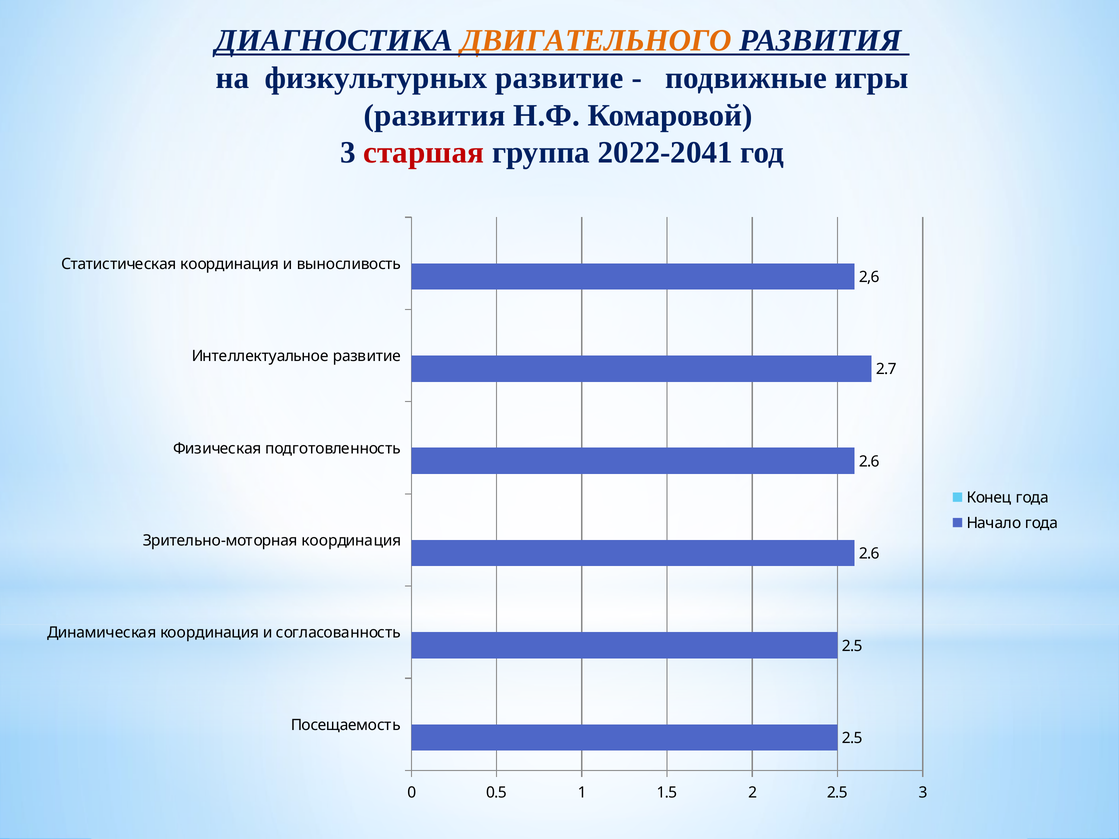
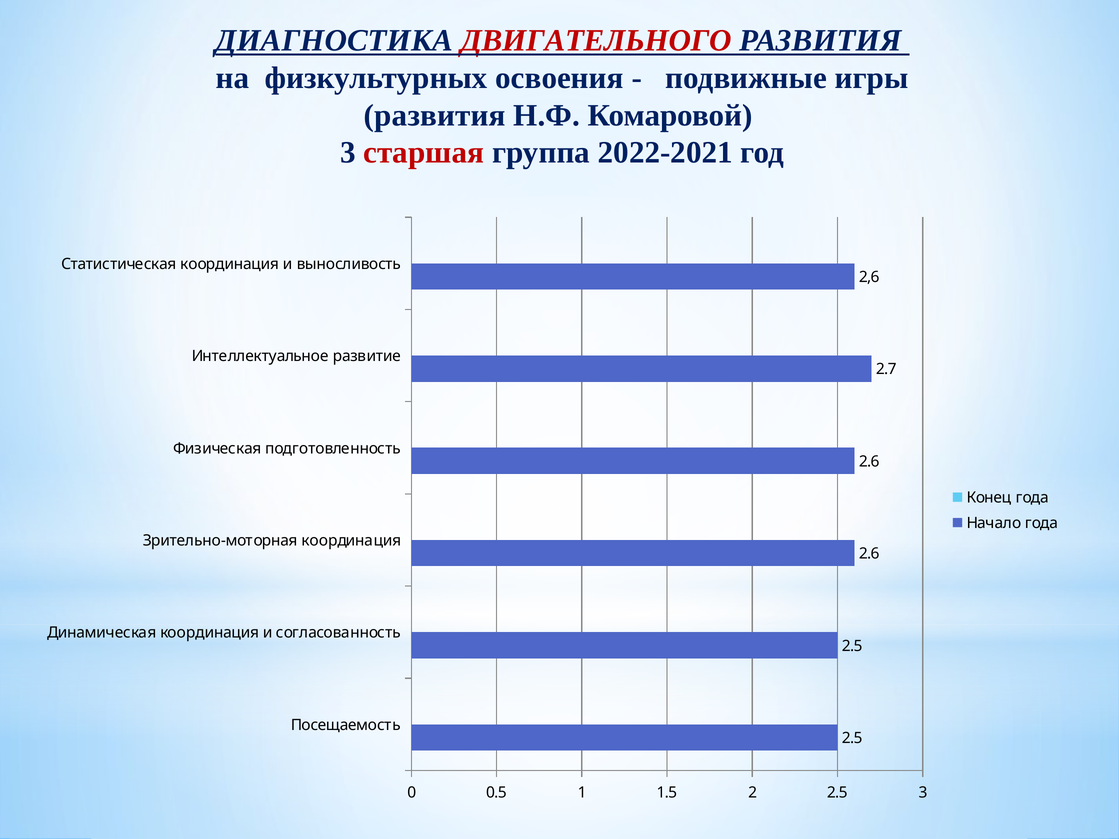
ДВИГАТЕЛЬНОГО colour: orange -> red (596, 41)
физкультурных развитие: развитие -> освоения (560, 78)
2022-2041: 2022-2041 -> 2022-2021 (665, 153)
